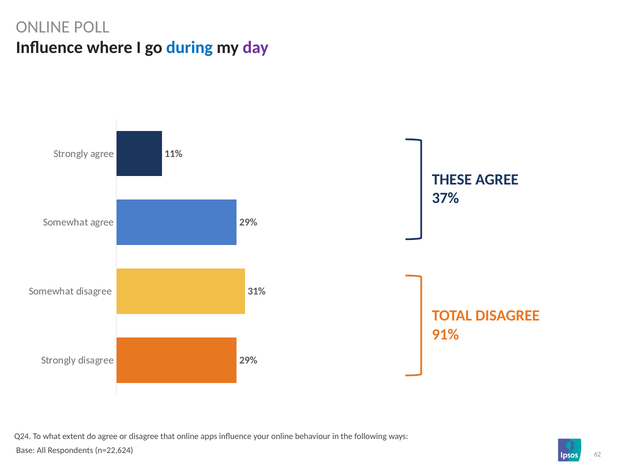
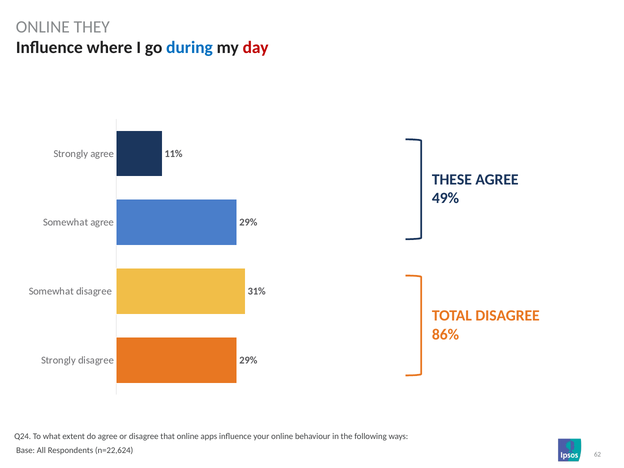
POLL: POLL -> THEY (92, 27)
day colour: purple -> red (256, 48)
37%: 37% -> 49% (445, 198)
91%: 91% -> 86% (445, 335)
